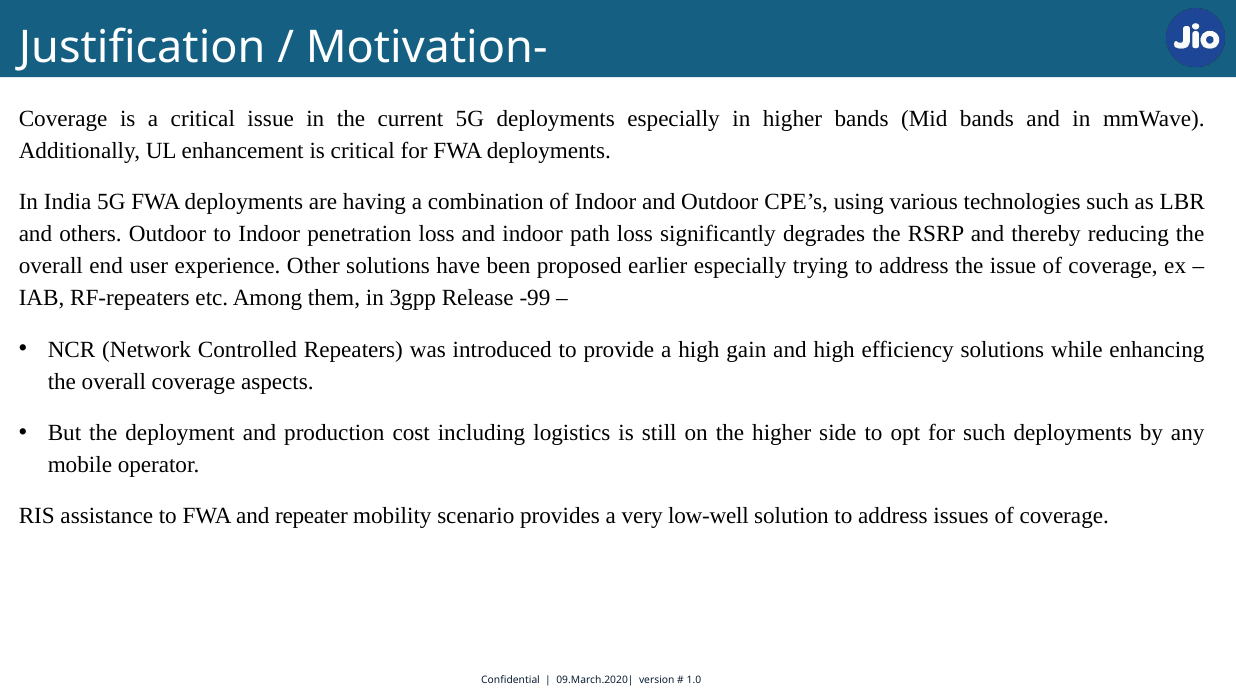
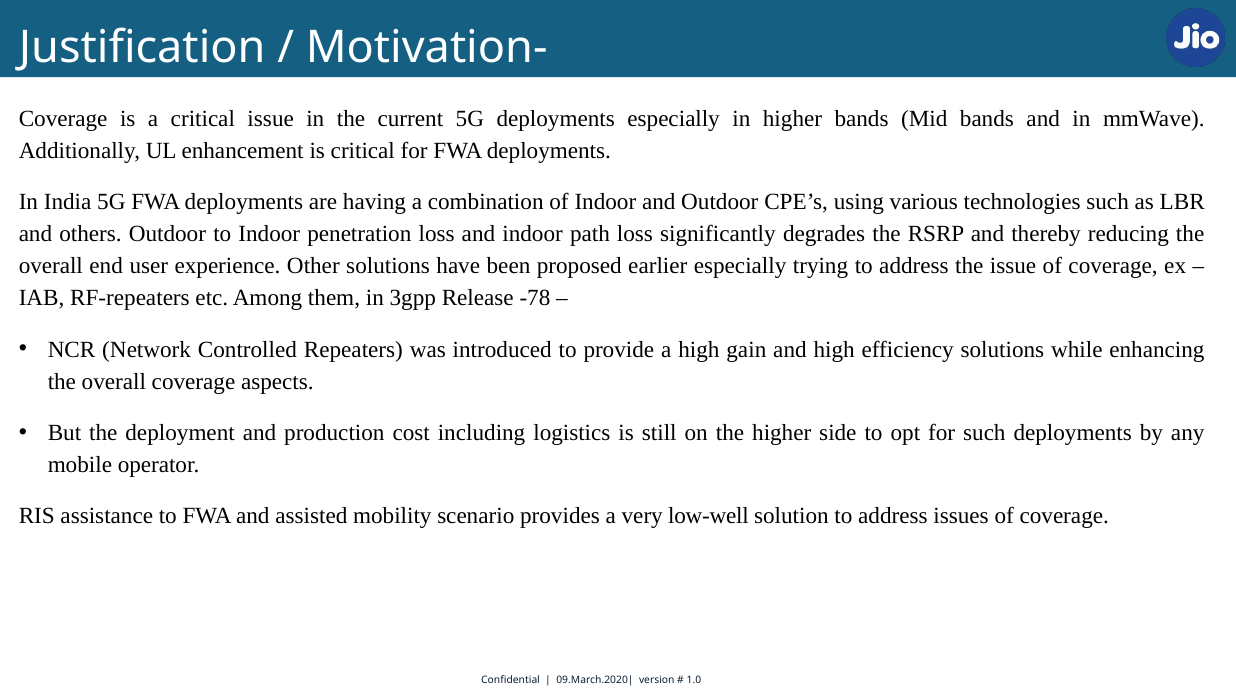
-99: -99 -> -78 (535, 298)
repeater: repeater -> assisted (311, 516)
